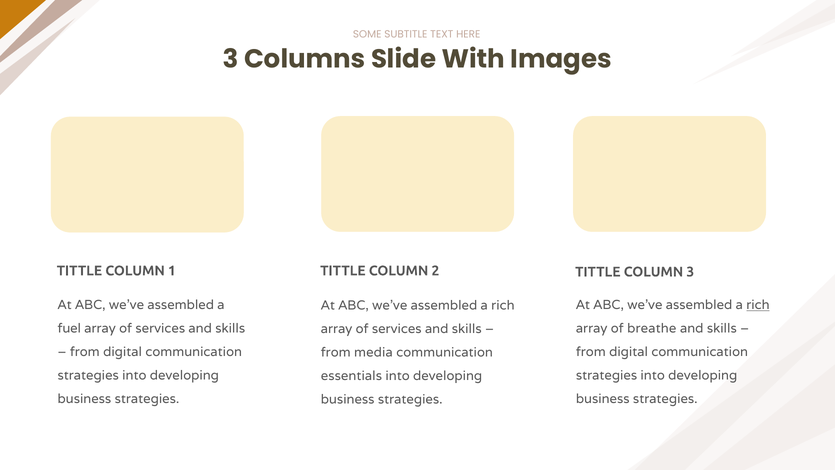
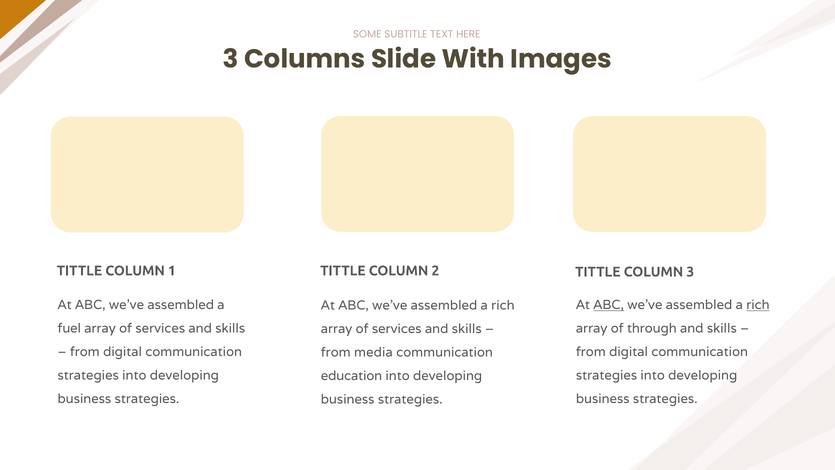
ABC underline: none -> present (609, 305)
breathe: breathe -> through (652, 328)
essentials: essentials -> education (352, 376)
